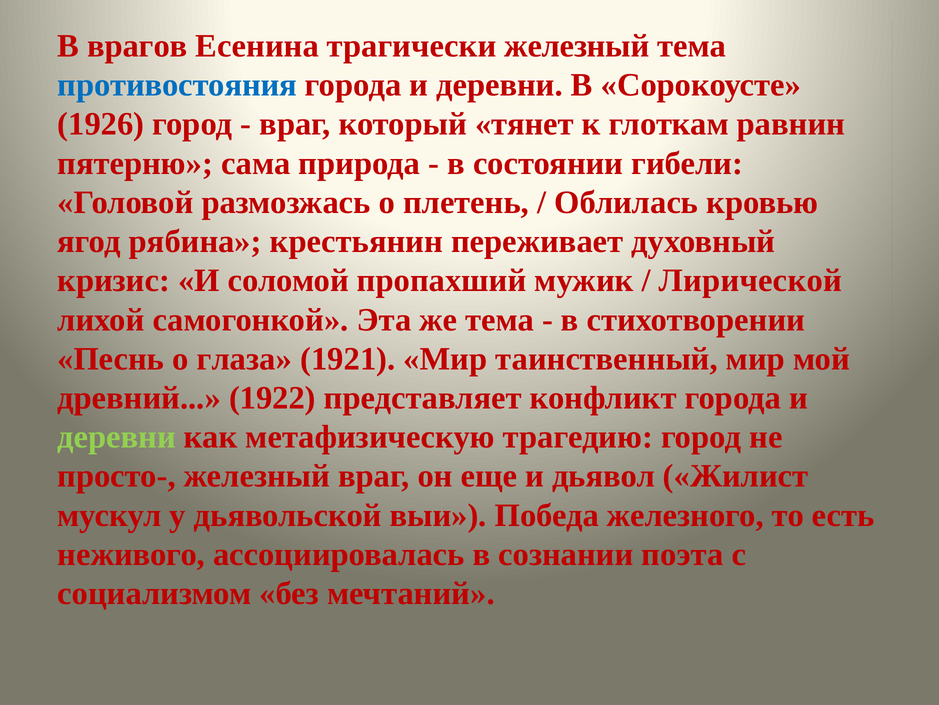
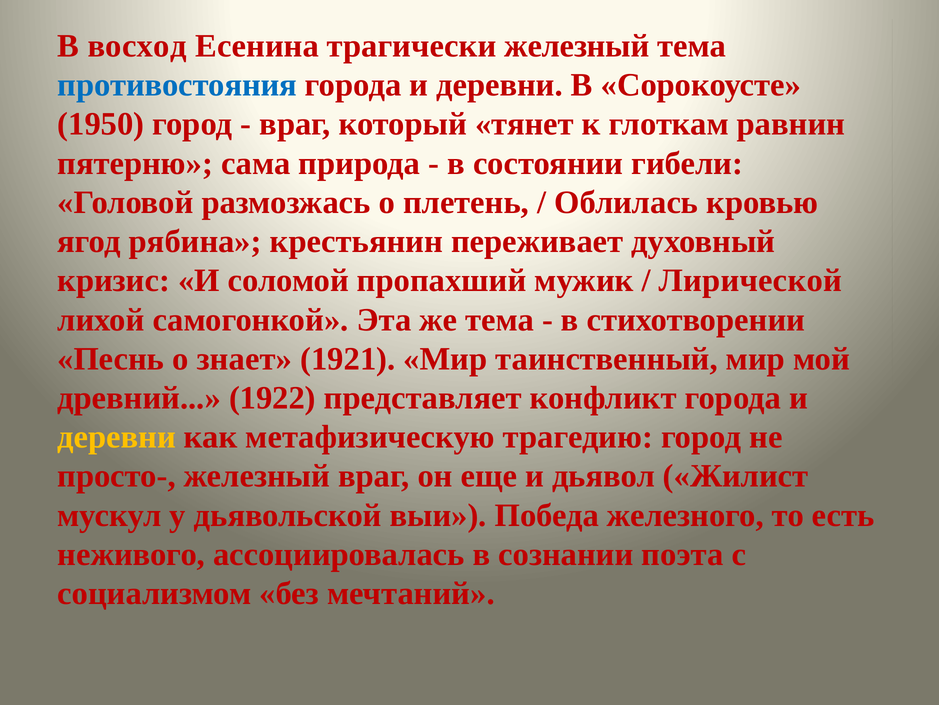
врагов: врагов -> восход (137, 46)
1926: 1926 -> 1950 (101, 124)
глаза: глаза -> знает (244, 358)
деревни colour: light green -> yellow (117, 437)
